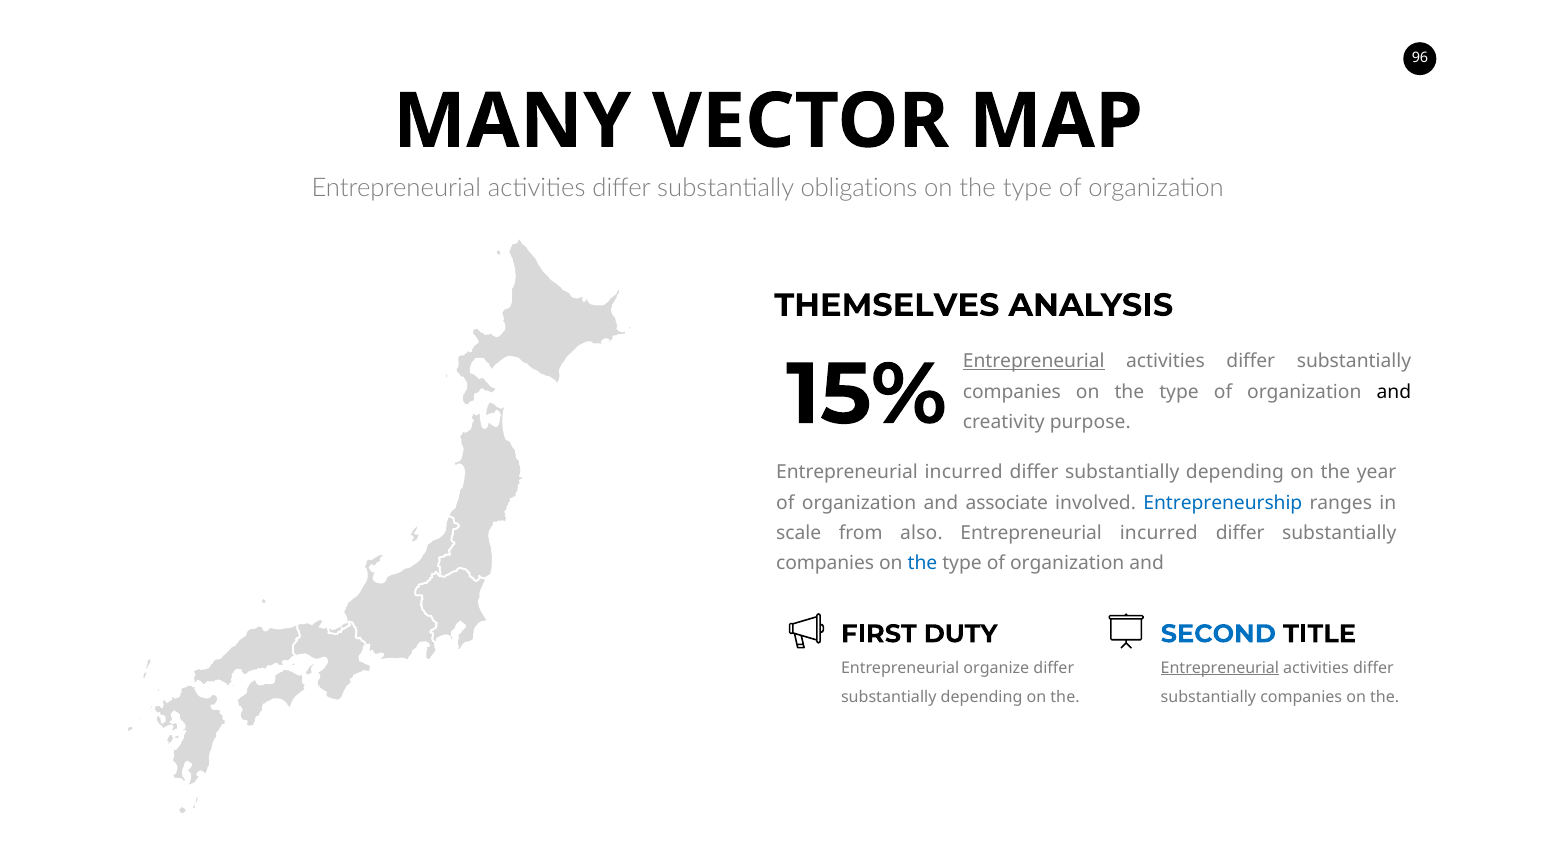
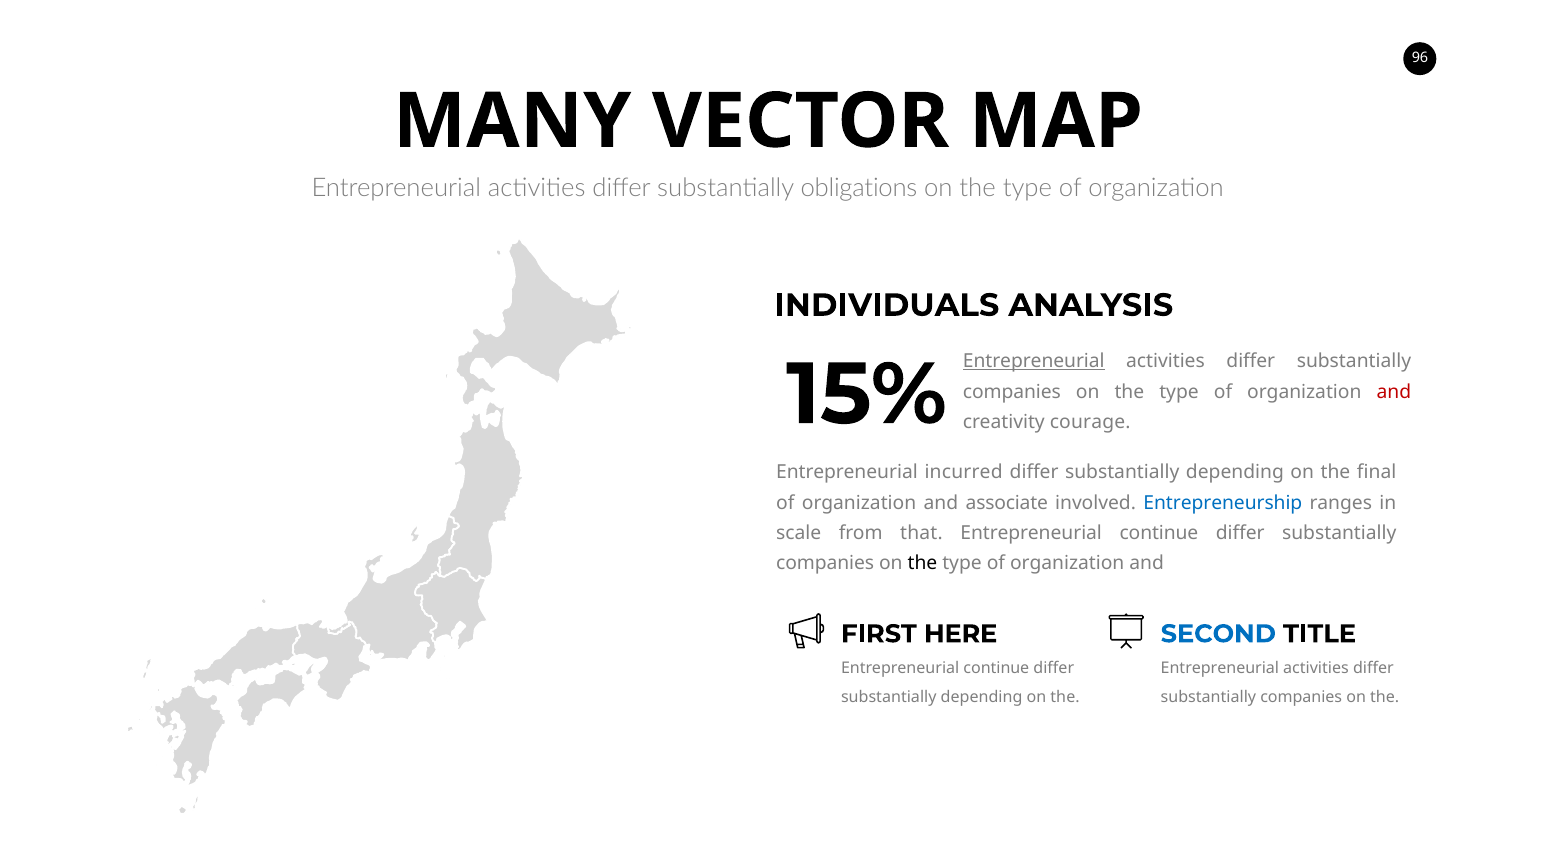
THEMSELVES: THEMSELVES -> INDIVIDUALS (887, 305)
and colour: black -> red (1394, 392)
purpose: purpose -> courage (1090, 422)
year: year -> final (1377, 473)
also: also -> that (921, 533)
incurred: incurred -> continue (1159, 533)
the colour: blue -> black (922, 563)
DUTY: DUTY -> HERE (961, 634)
organize: organize -> continue (996, 668)
Entrepreneurial underline: present -> none (1220, 668)
